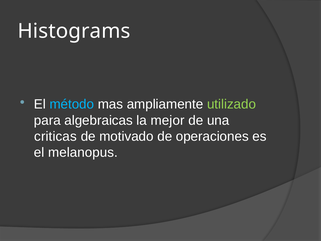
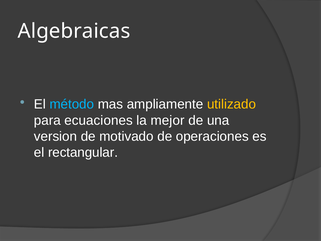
Histograms: Histograms -> Algebraicas (74, 31)
utilizado colour: light green -> yellow (232, 104)
algebraicas: algebraicas -> ecuaciones (99, 120)
criticas: criticas -> version (56, 136)
melanopus: melanopus -> rectangular (83, 152)
